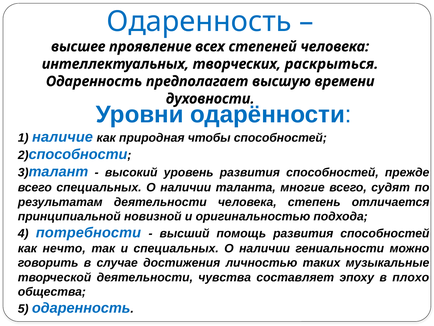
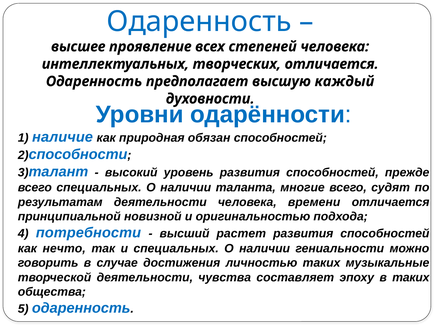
творческих раскрыться: раскрыться -> отличается (332, 64)
времени: времени -> каждый (344, 81)
чтобы: чтобы -> обязан (209, 138)
степень: степень -> времени (314, 202)
помощь: помощь -> растет (241, 233)
в плохо: плохо -> таких (411, 277)
